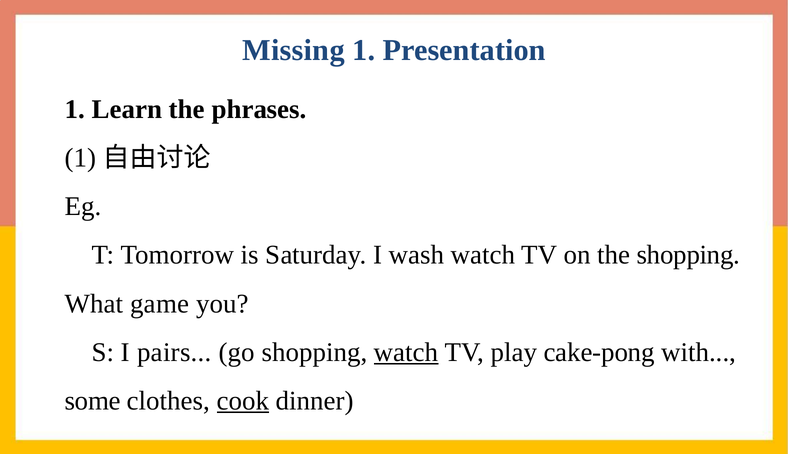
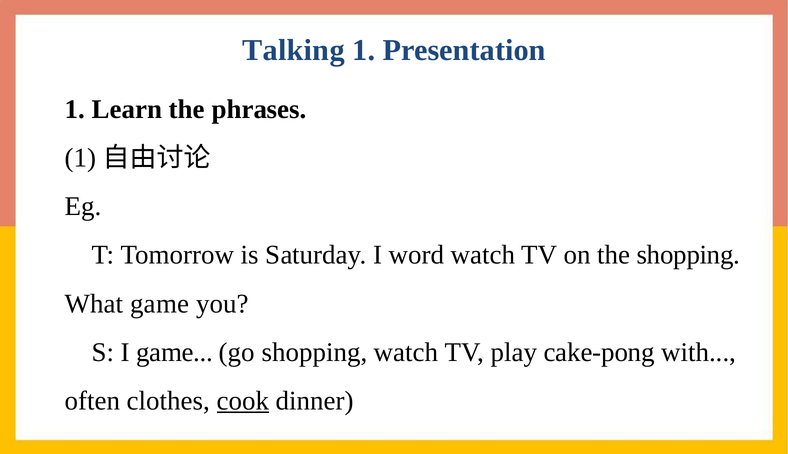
Missing: Missing -> Talking (293, 50)
wash: wash -> word (416, 255)
I pairs: pairs -> game (175, 352)
watch underline: present -> none (406, 352)
some: some -> often (92, 400)
